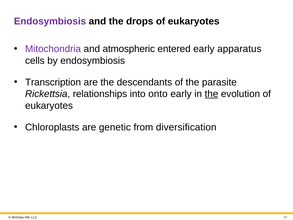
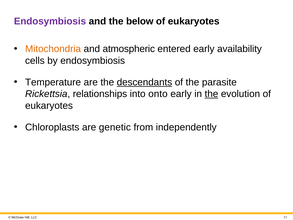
drops: drops -> below (140, 21)
Mitochondria colour: purple -> orange (53, 49)
apparatus: apparatus -> availability (239, 49)
Transcription: Transcription -> Temperature (53, 82)
descendants underline: none -> present (144, 82)
diversification: diversification -> independently (186, 127)
